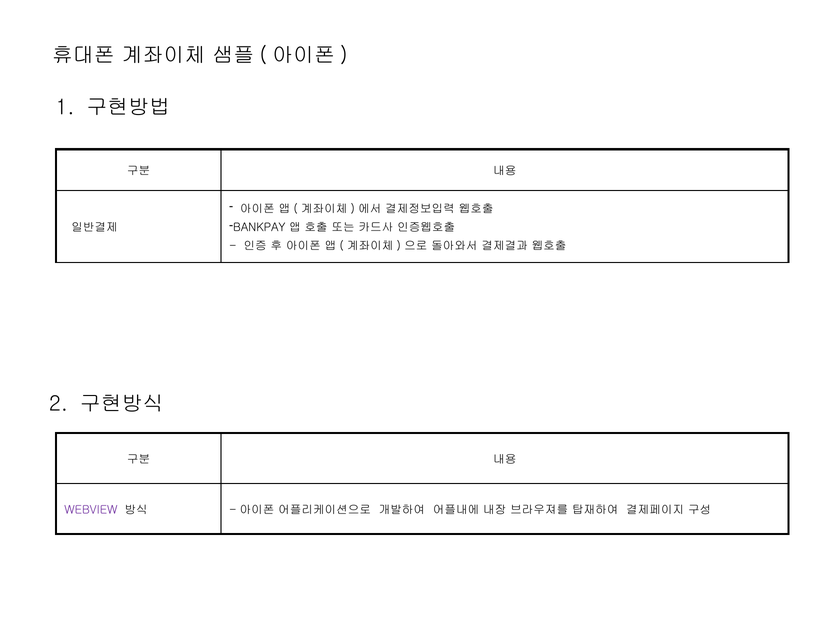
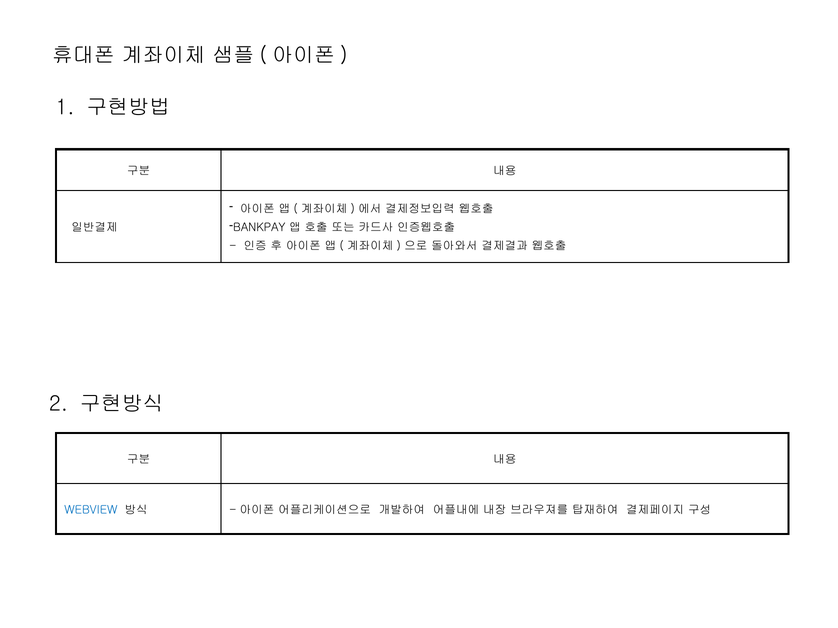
WEBVIEW colour: purple -> blue (91, 510)
